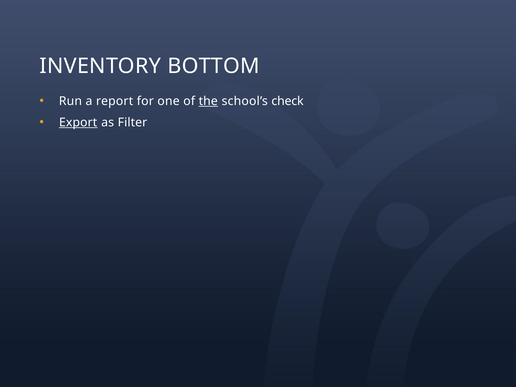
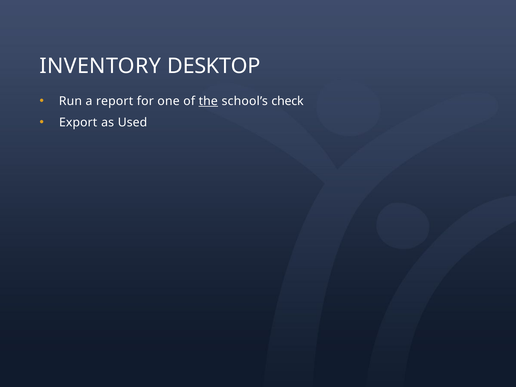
BOTTOM: BOTTOM -> DESKTOP (214, 66)
Export underline: present -> none (78, 122)
Filter: Filter -> Used (132, 122)
